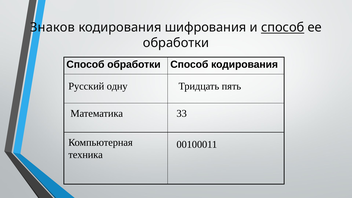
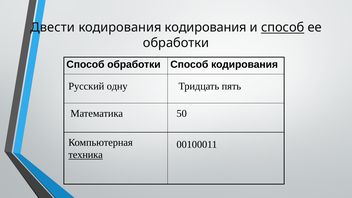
Знаков: Знаков -> Двести (53, 28)
кодирования шифрования: шифрования -> кодирования (206, 28)
33: 33 -> 50 (182, 113)
техника underline: none -> present (86, 155)
